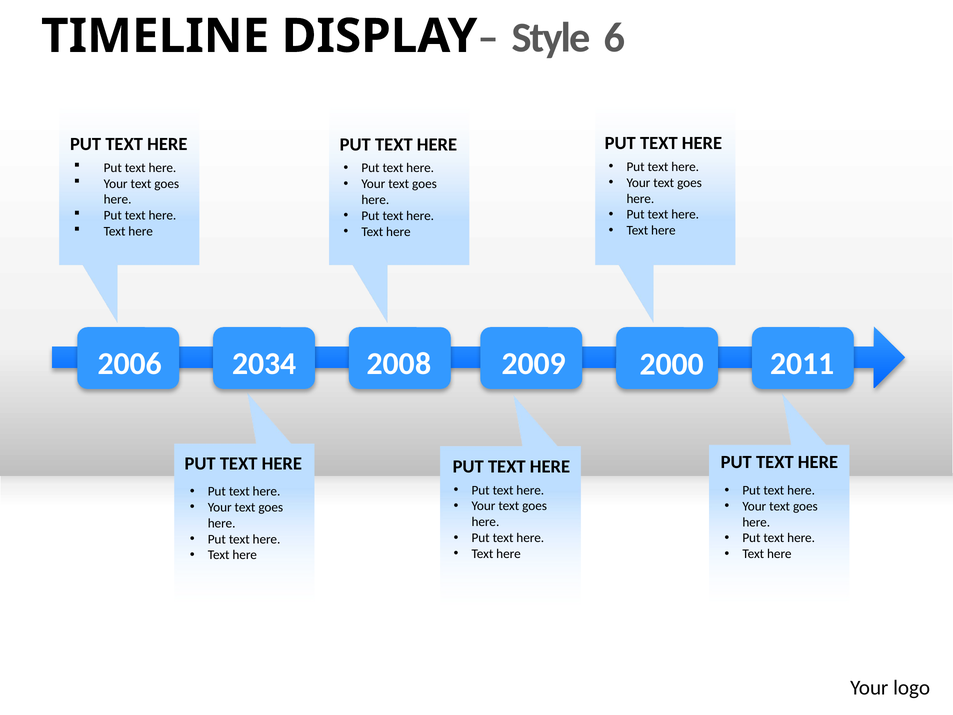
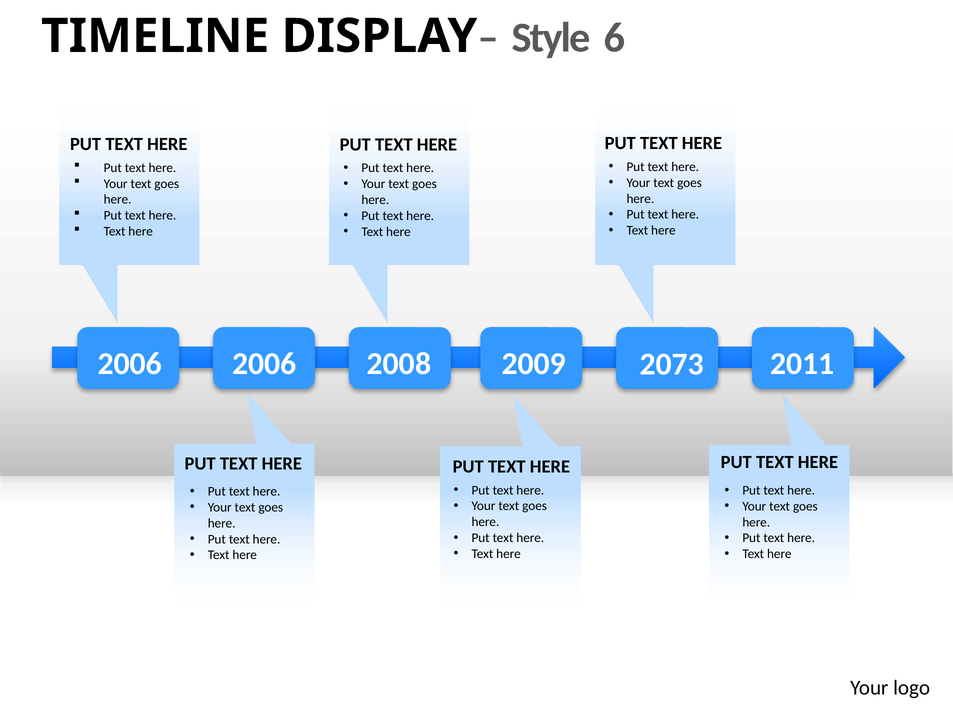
2006 2034: 2034 -> 2006 (264, 363)
2000: 2000 -> 2073 (672, 364)
